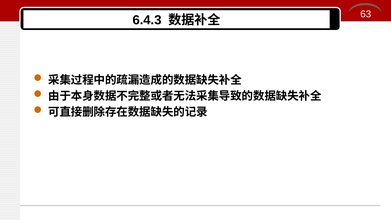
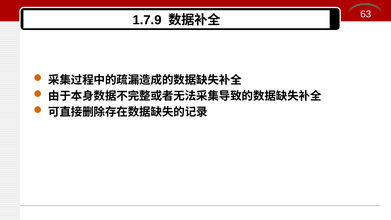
6.4.3: 6.4.3 -> 1.7.9 (147, 20)
